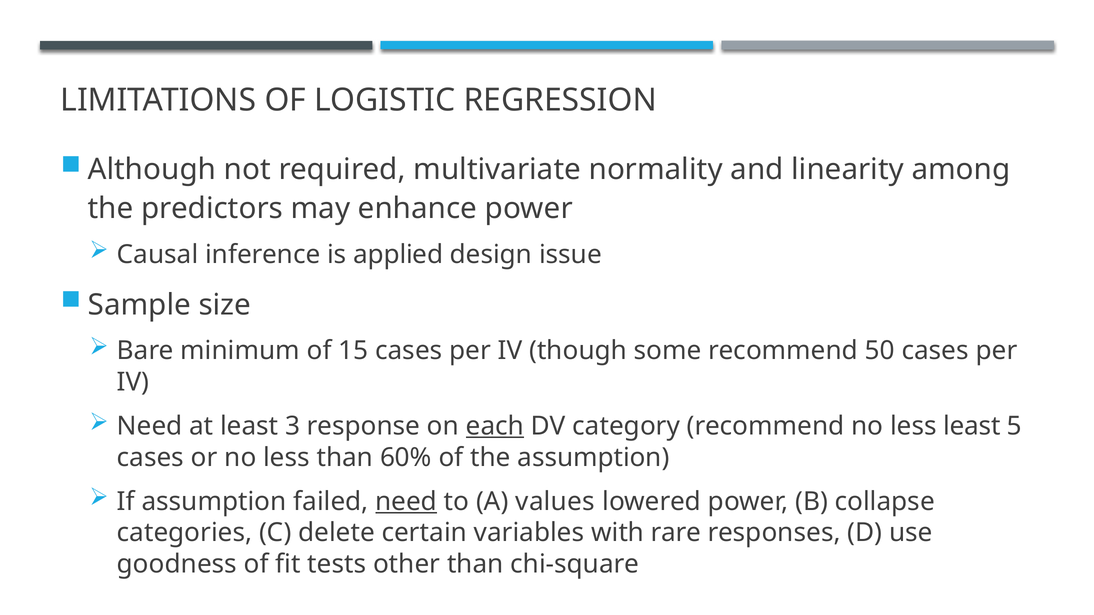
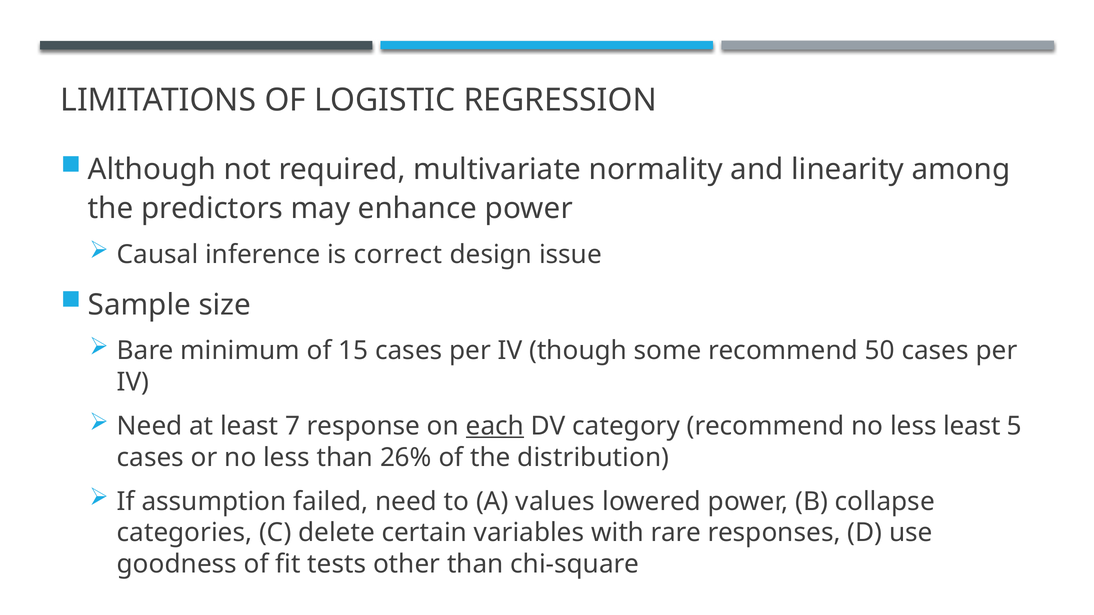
applied: applied -> correct (398, 255)
3: 3 -> 7 (293, 426)
60%: 60% -> 26% (406, 458)
the assumption: assumption -> distribution (593, 458)
need underline: present -> none (406, 502)
